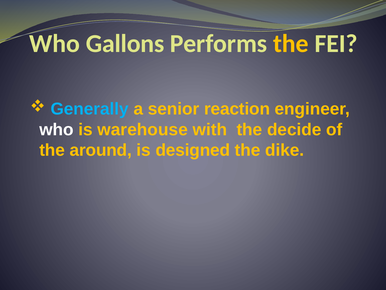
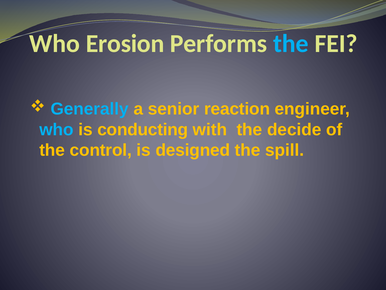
Gallons: Gallons -> Erosion (125, 44)
the colour: yellow -> light blue (291, 44)
who colour: white -> light blue (56, 129)
warehouse: warehouse -> conducting (143, 129)
around: around -> control (101, 150)
dike: dike -> spill (285, 150)
